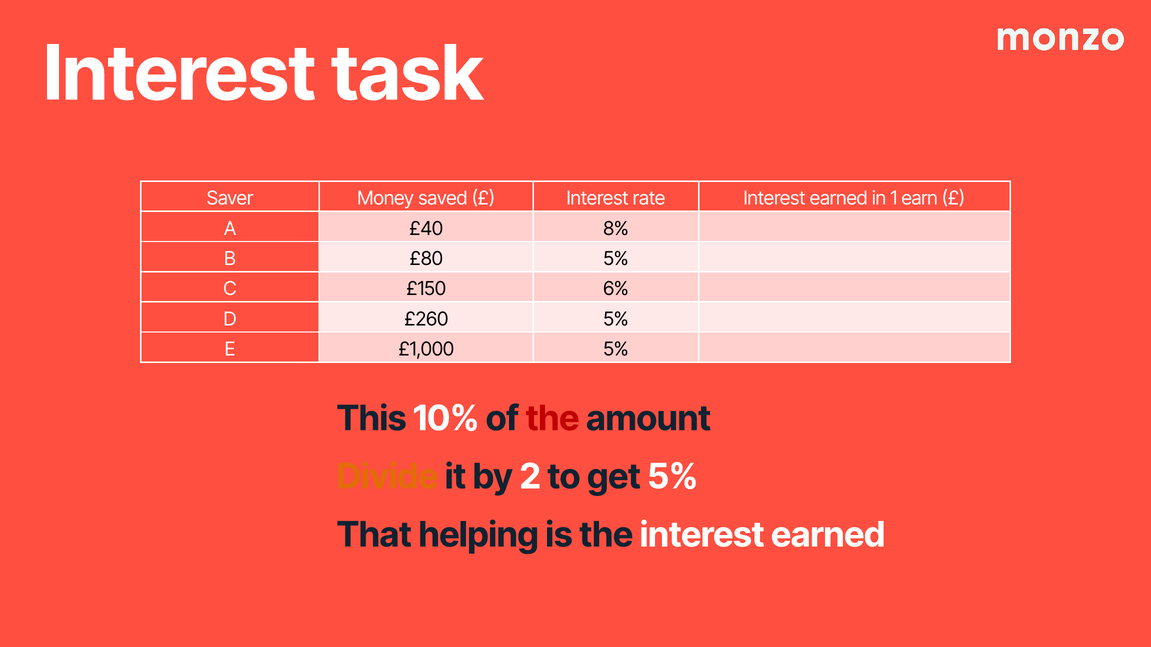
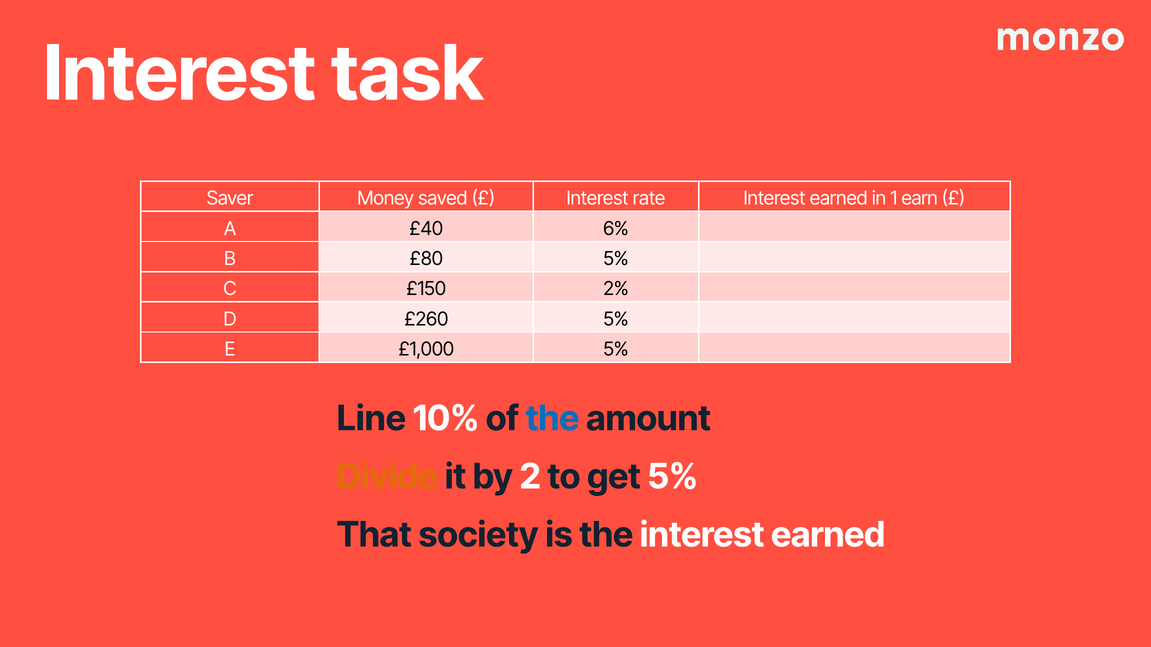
8%: 8% -> 6% (616, 229)
6%: 6% -> 2% (616, 289)
This: This -> Line (371, 419)
the colour: red -> blue (553, 419)
helping: helping -> society (478, 535)
